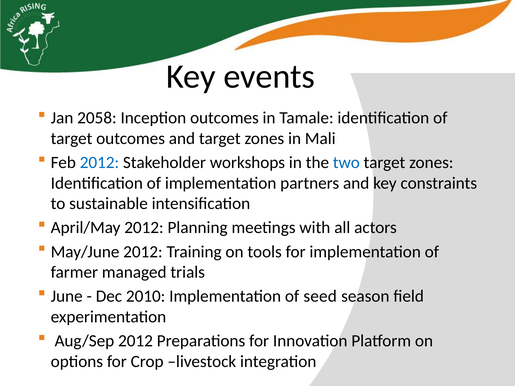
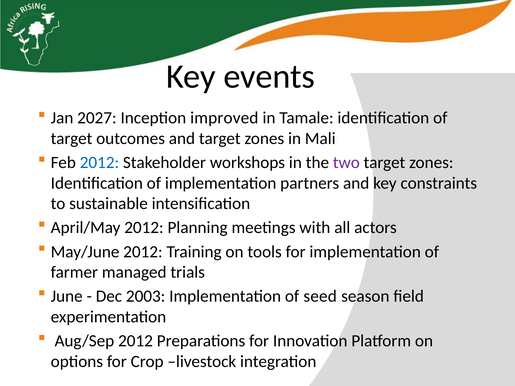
2058: 2058 -> 2027 (97, 118)
Inception outcomes: outcomes -> improved (224, 118)
two colour: blue -> purple (346, 163)
2010: 2010 -> 2003 (146, 296)
